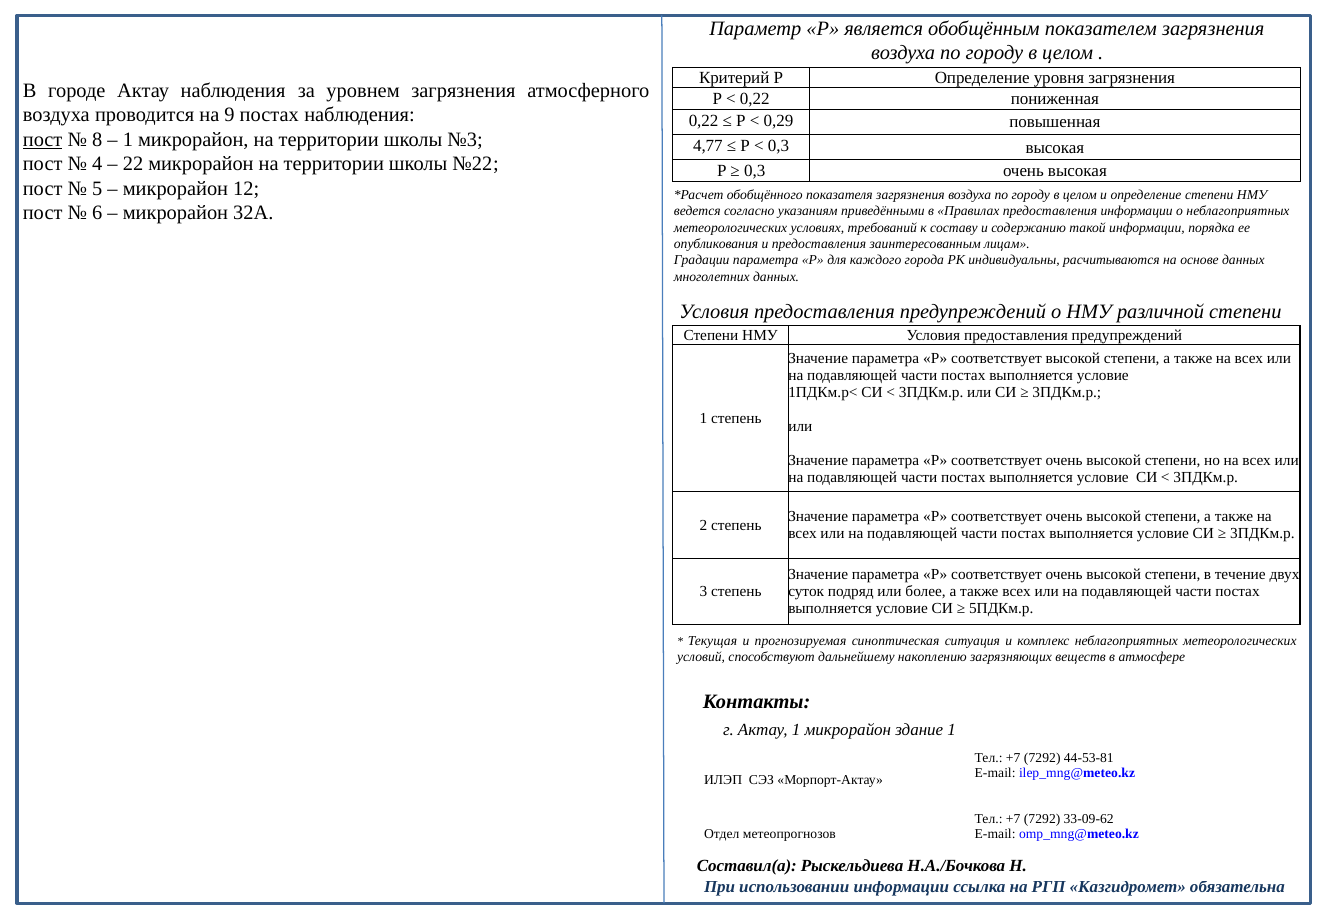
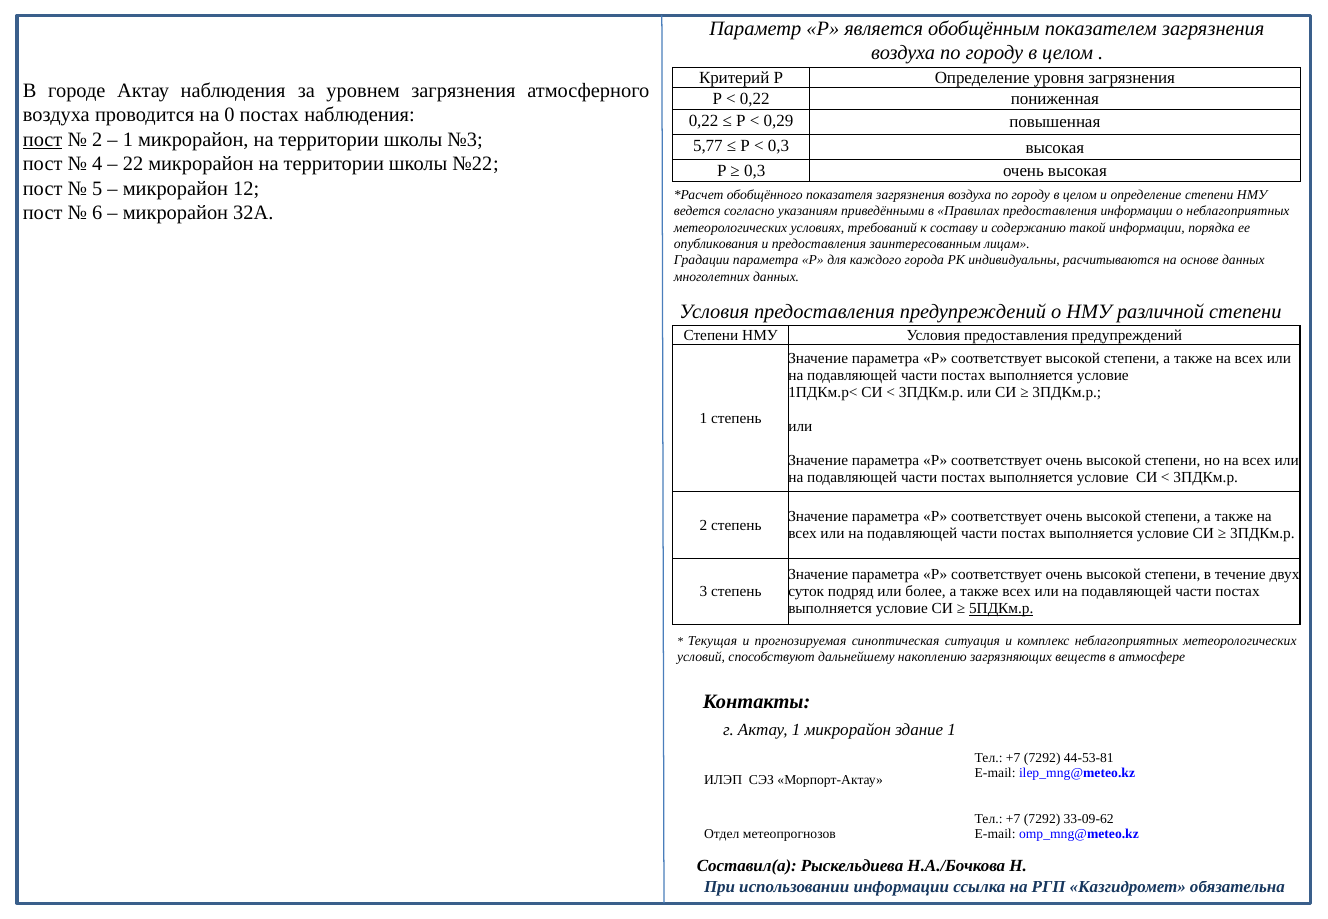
9: 9 -> 0 (229, 115)
8: 8 -> 2 (97, 140)
4,77: 4,77 -> 5,77 (708, 146)
5ПДКм.р underline: none -> present (1001, 609)
